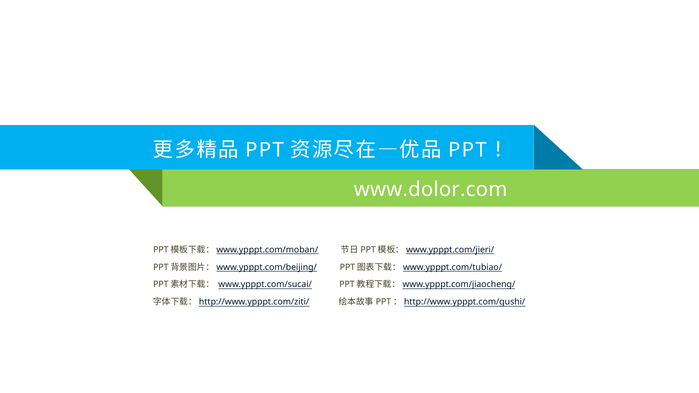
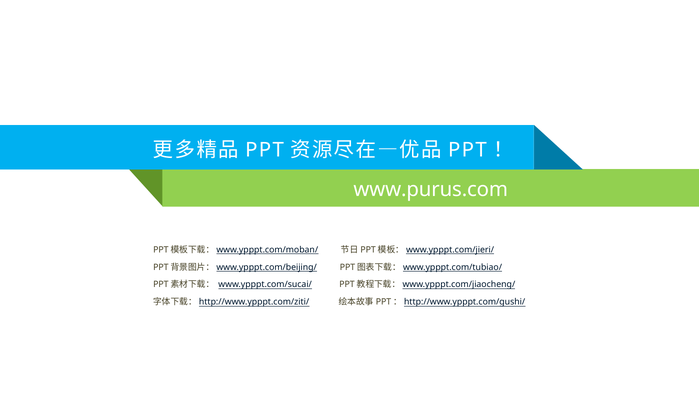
www.dolor.com: www.dolor.com -> www.purus.com (431, 189)
